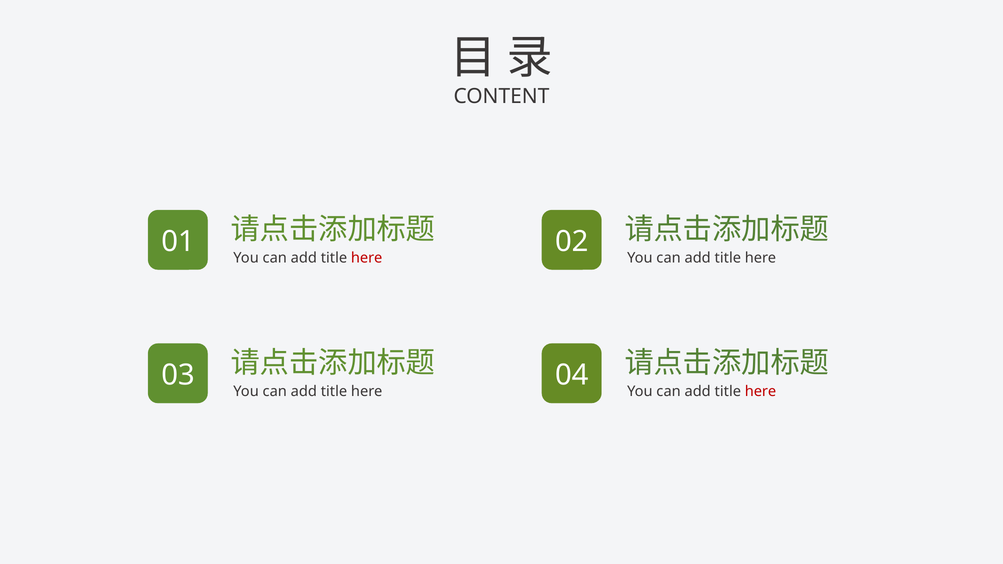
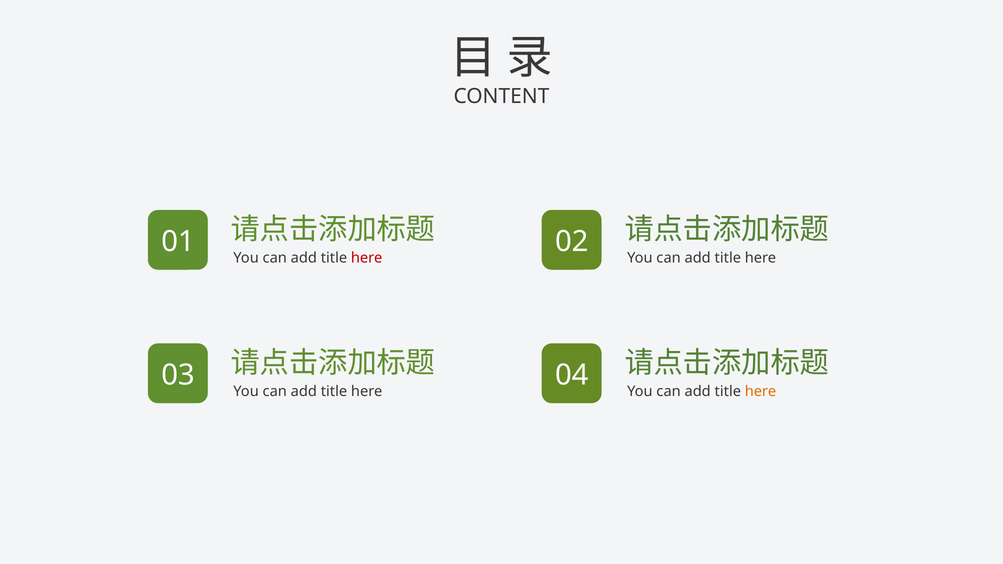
here colour: red -> orange (760, 391)
